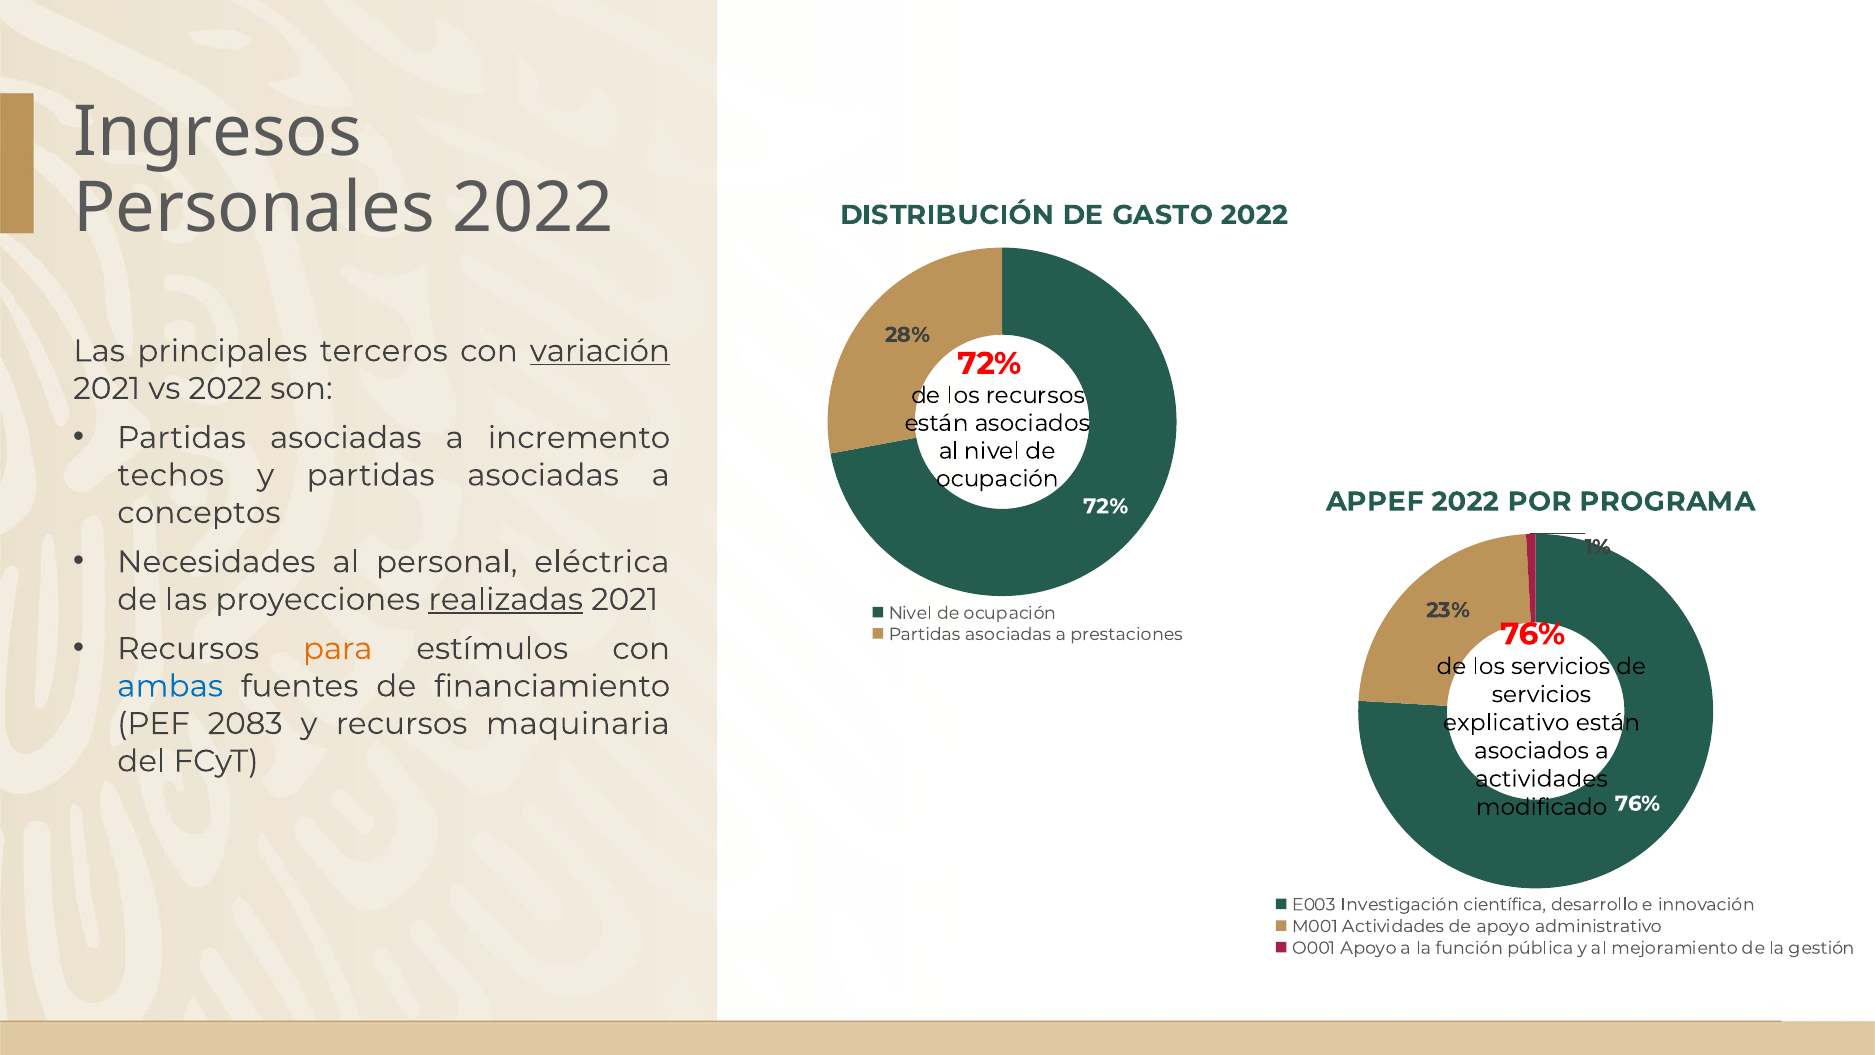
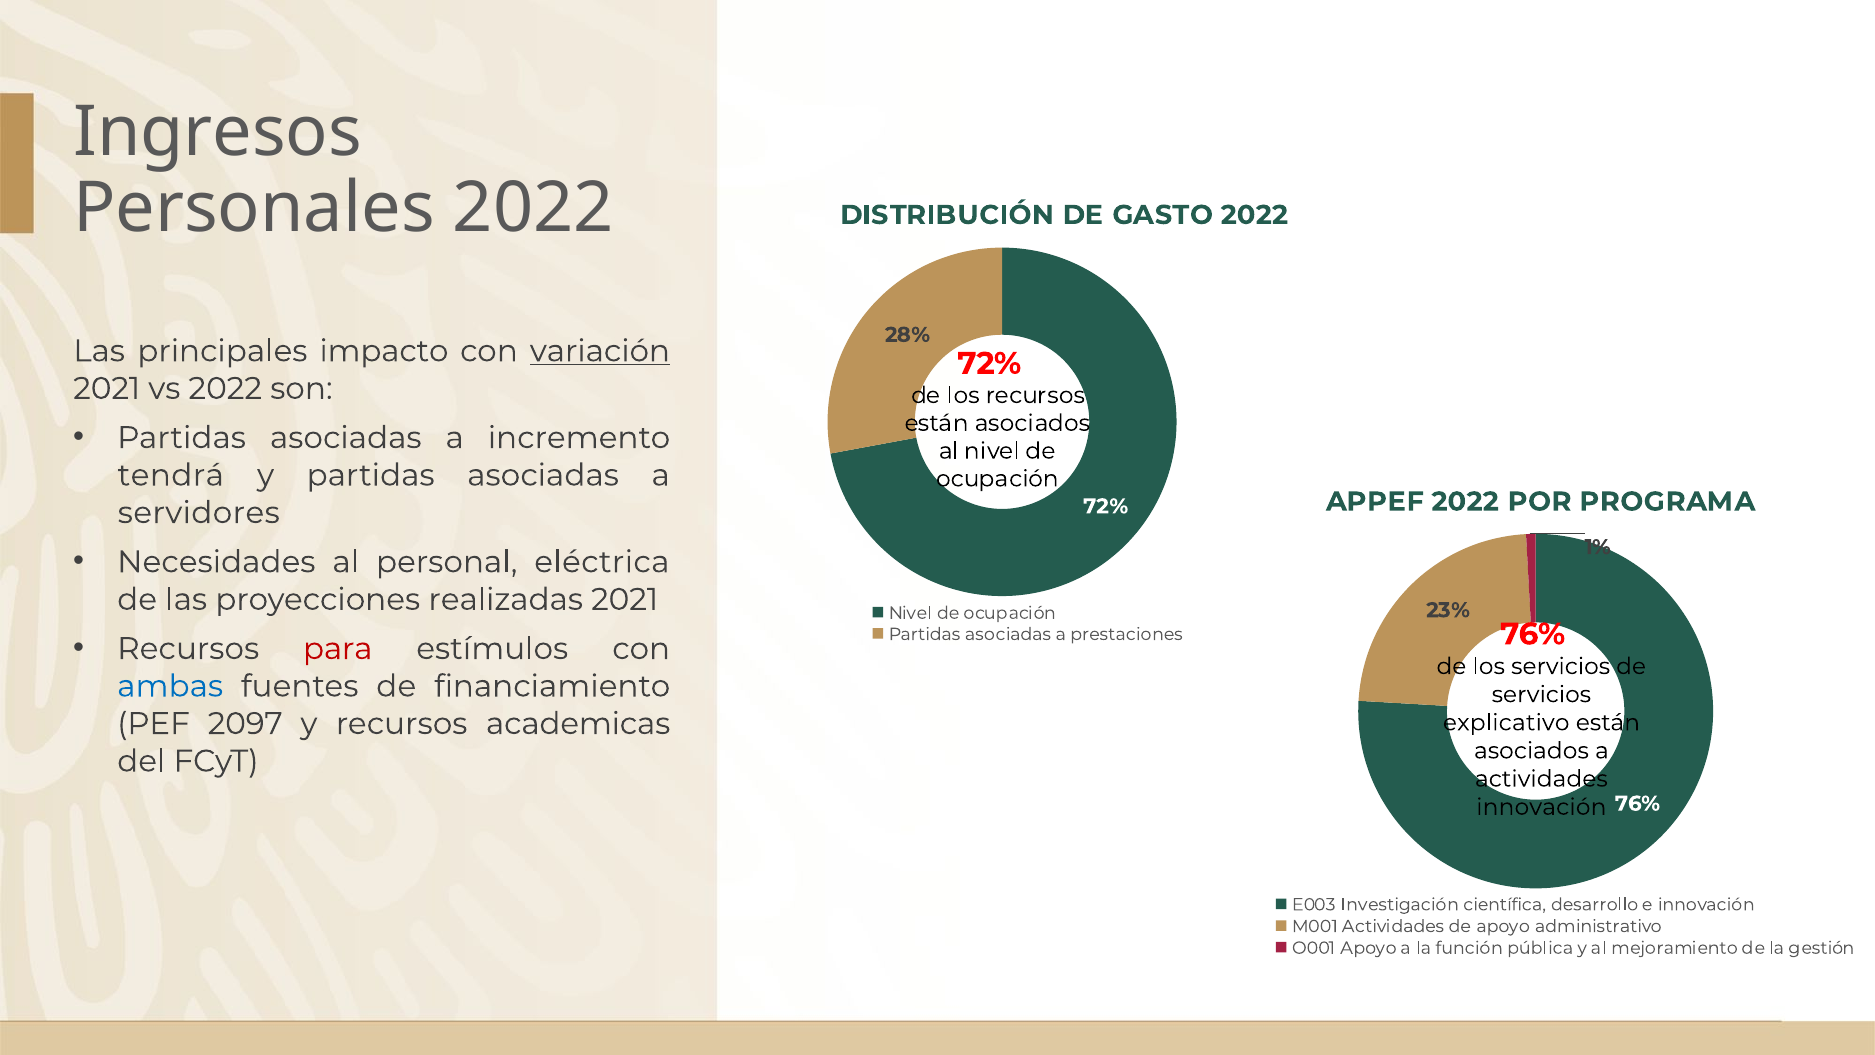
terceros: terceros -> impacto (384, 351)
techos: techos -> tendrá (171, 475)
conceptos: conceptos -> servidores (199, 513)
realizadas underline: present -> none (506, 599)
para colour: orange -> red (338, 649)
2083: 2083 -> 2097 (245, 723)
maquinaria: maquinaria -> academicas (578, 723)
modificado: modificado -> innovación (1541, 807)
